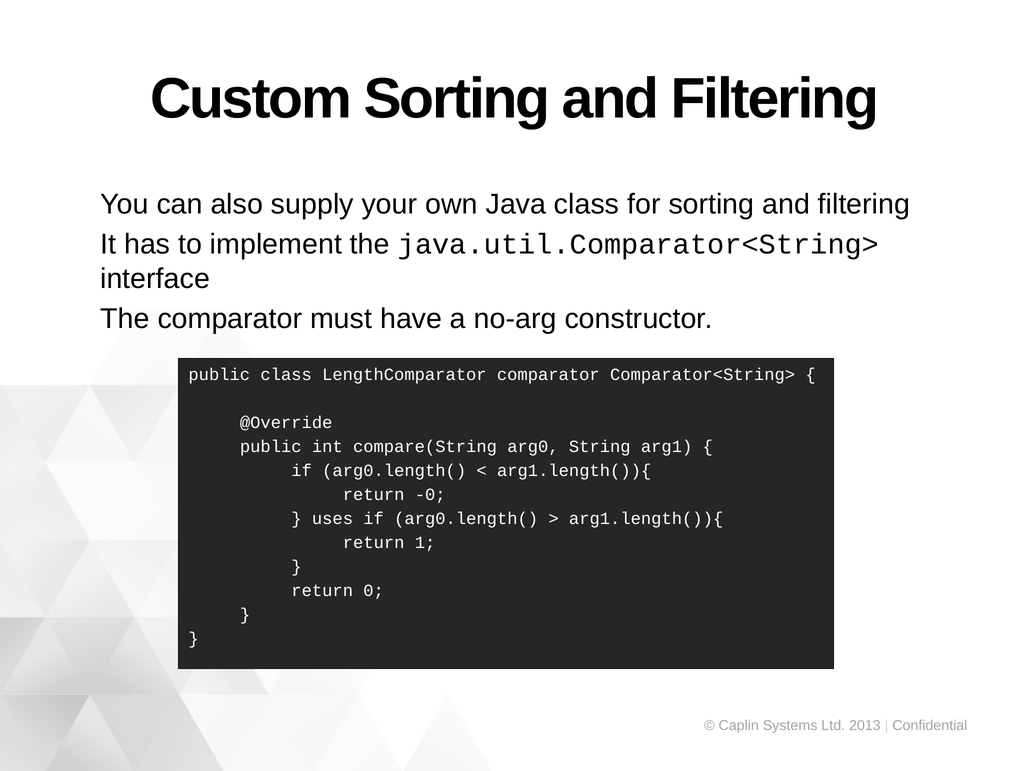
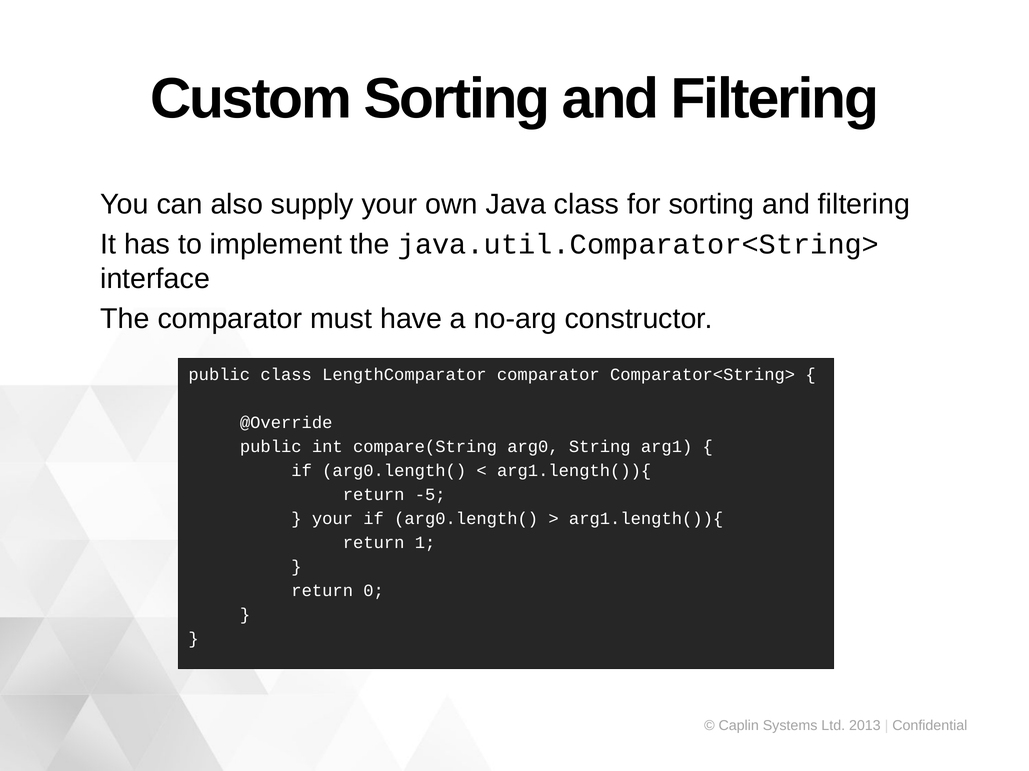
-0: -0 -> -5 (430, 495)
uses: uses -> your (332, 519)
